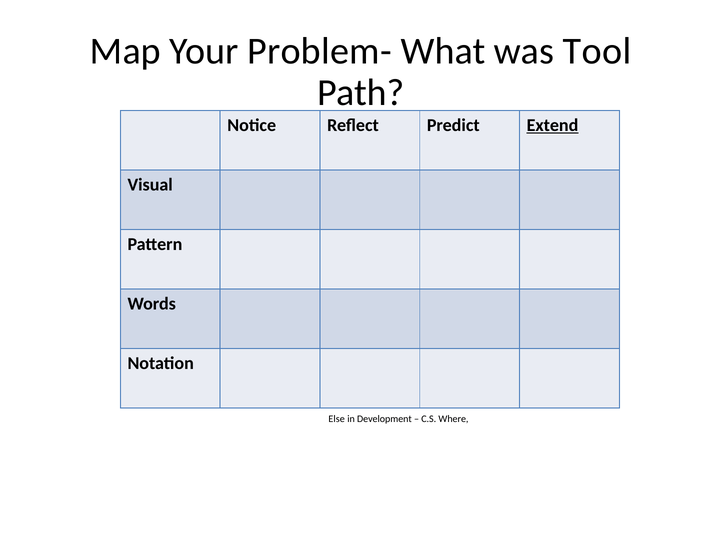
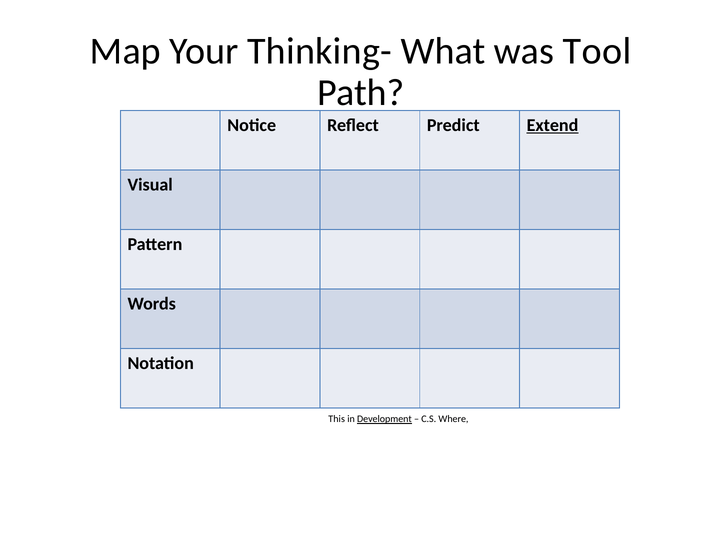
Problem-: Problem- -> Thinking- (319, 51)
Else: Else -> This (337, 419)
Development underline: none -> present (384, 419)
